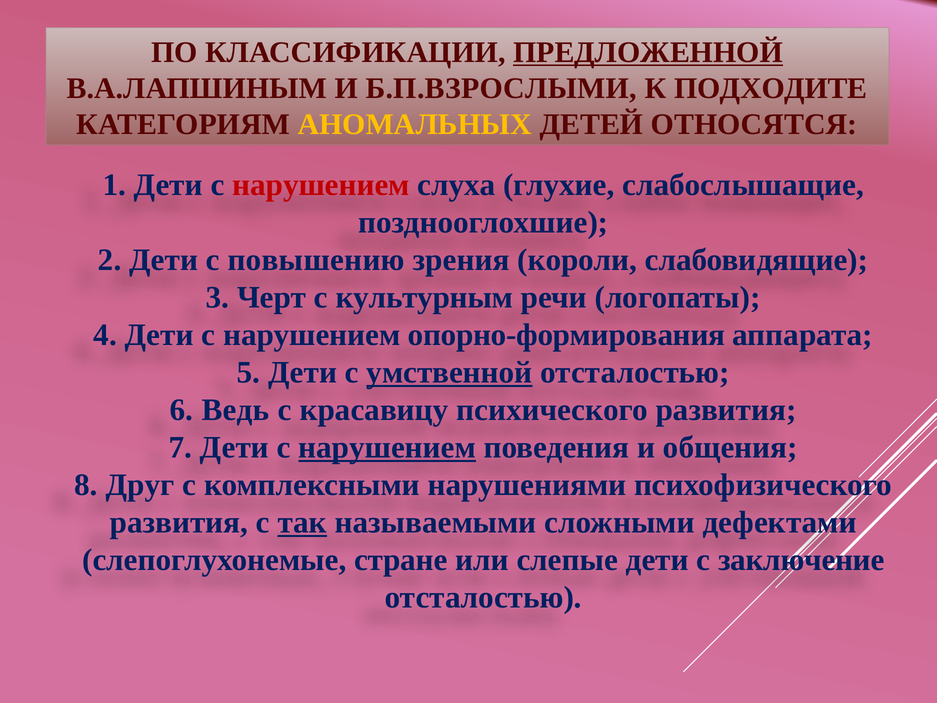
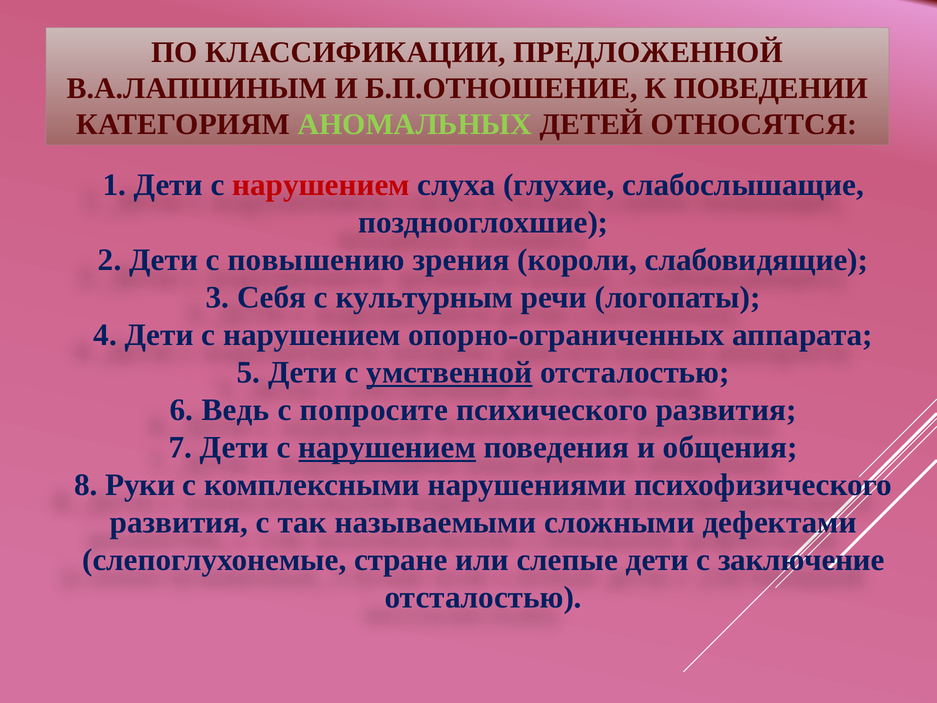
ПРЕДЛОЖЕННОЙ underline: present -> none (648, 52)
Б.П.ВЗРОСЛЫМИ: Б.П.ВЗРОСЛЫМИ -> Б.П.ОТНОШЕНИЕ (501, 88)
ПОДХОДИТЕ: ПОДХОДИТЕ -> ПОВЕДЕНИИ (771, 88)
АНОМАЛЬНЫХ colour: yellow -> light green (415, 124)
Черт: Черт -> Себя (272, 297)
опорно-формирования: опорно-формирования -> опорно-ограниченных (566, 335)
красавицу: красавицу -> попросите (374, 410)
Друг: Друг -> Руки (140, 485)
так underline: present -> none (302, 522)
